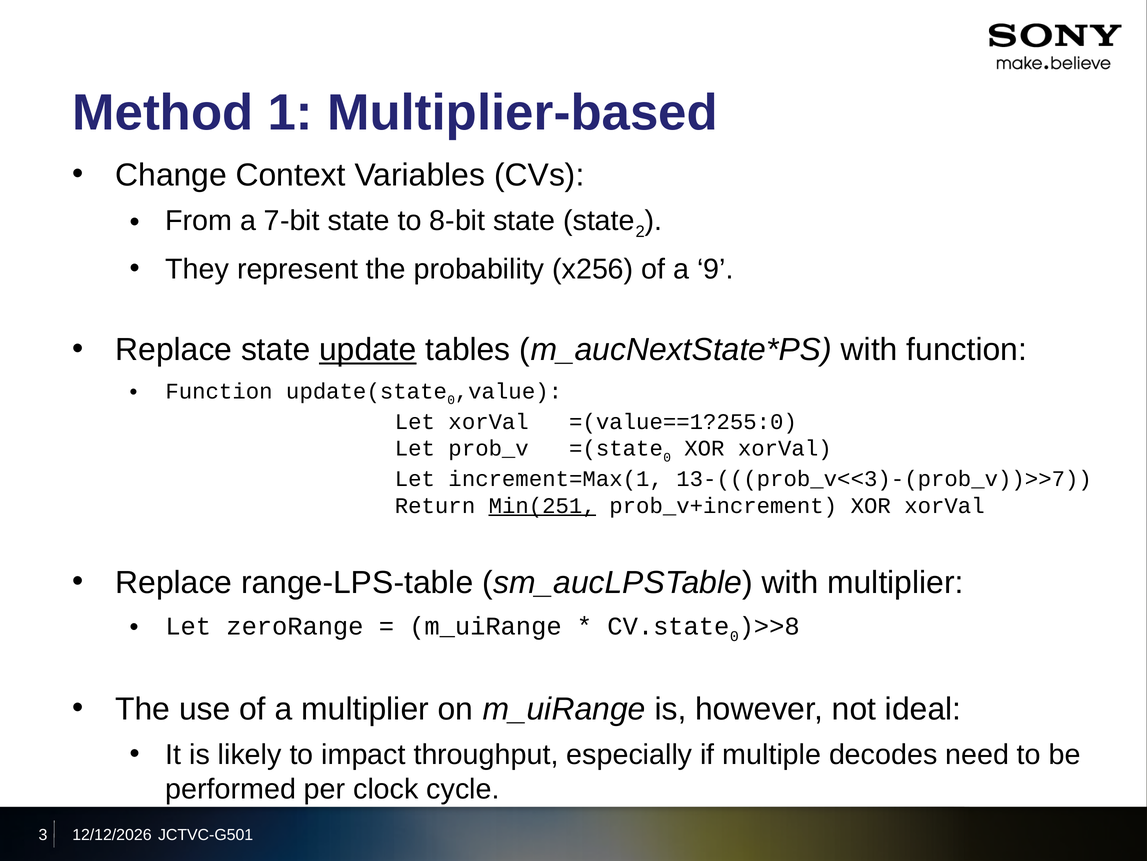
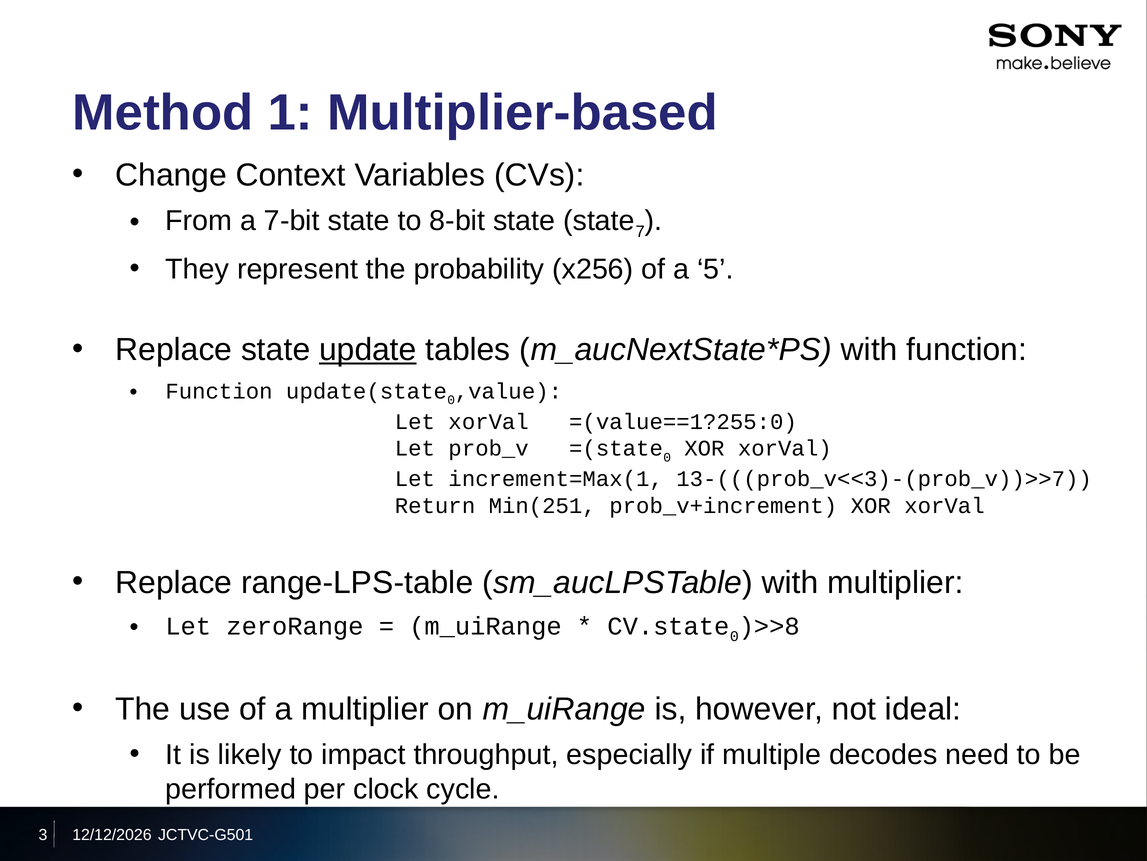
2: 2 -> 7 (640, 232)
9: 9 -> 5 (715, 269)
Min(251 underline: present -> none (542, 505)
